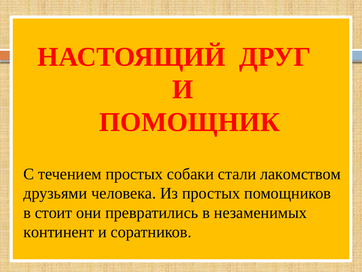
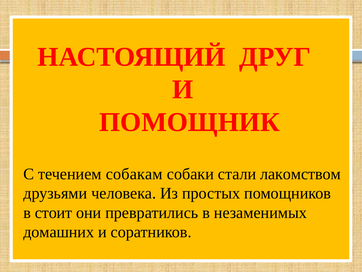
течением простых: простых -> собакам (134, 174)
континент: континент -> домашних (59, 232)
